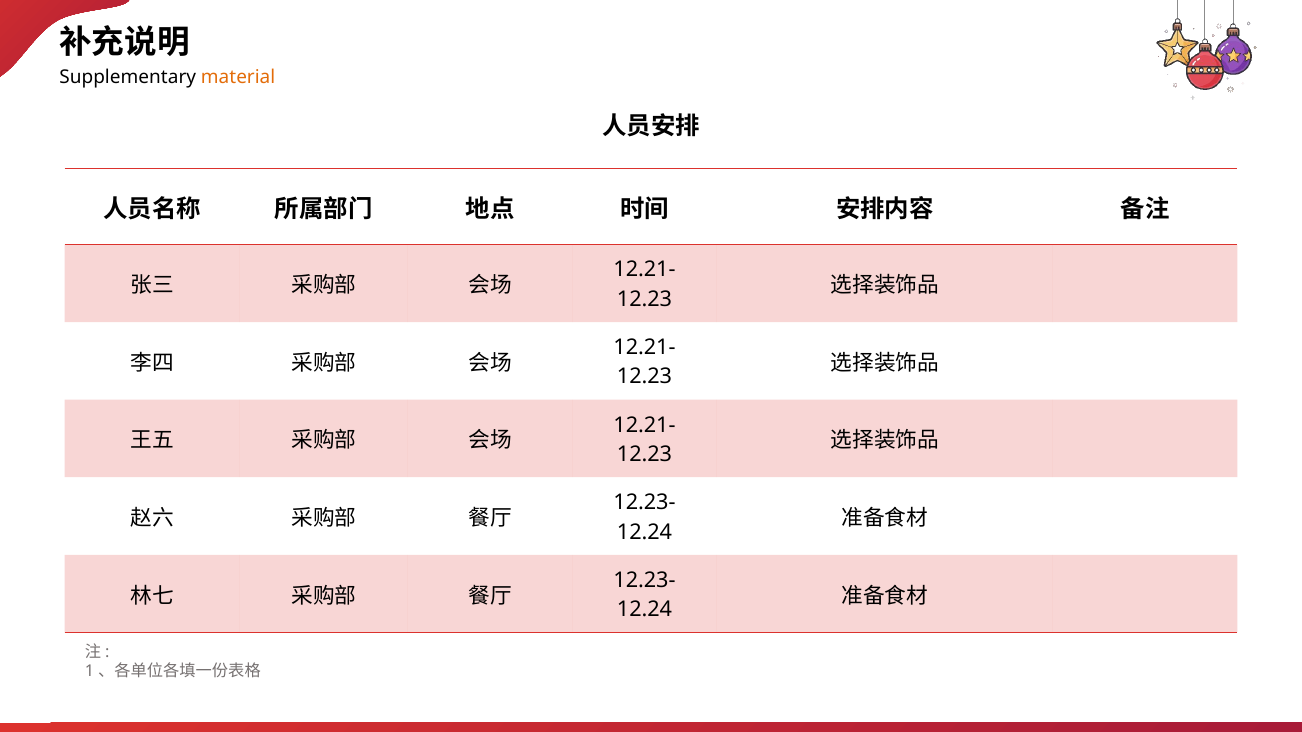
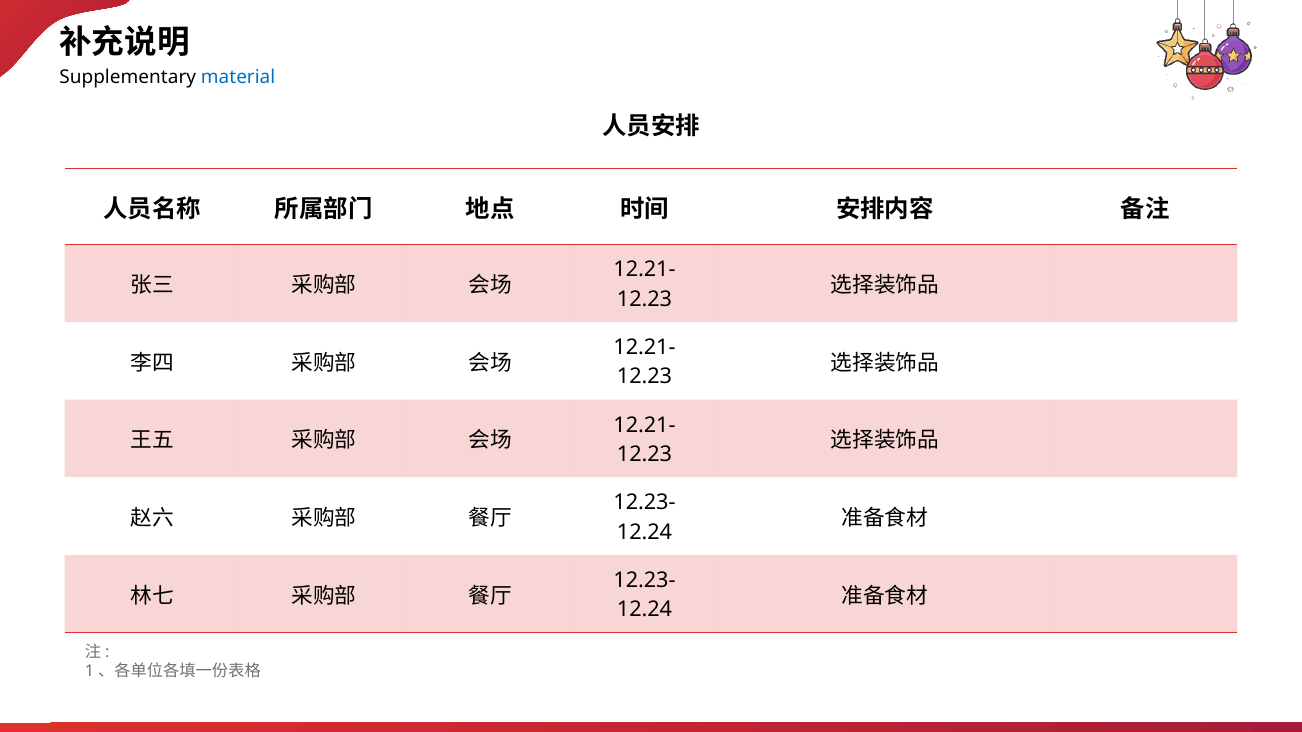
material colour: orange -> blue (238, 78)
